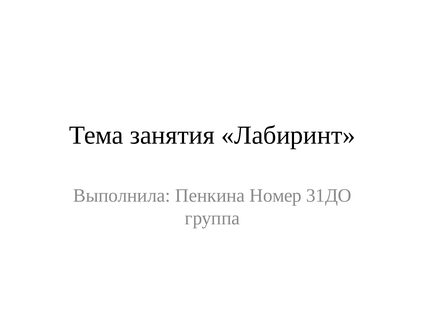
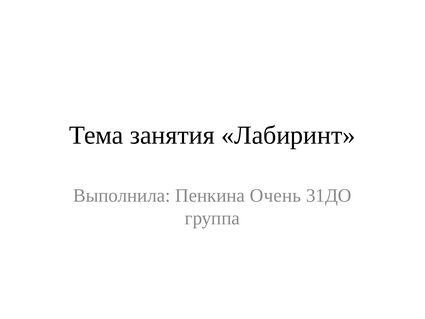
Номер: Номер -> Очень (275, 195)
